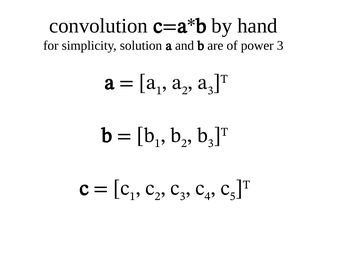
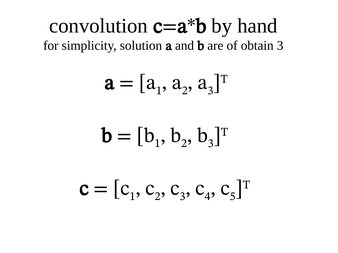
power: power -> obtain (257, 46)
